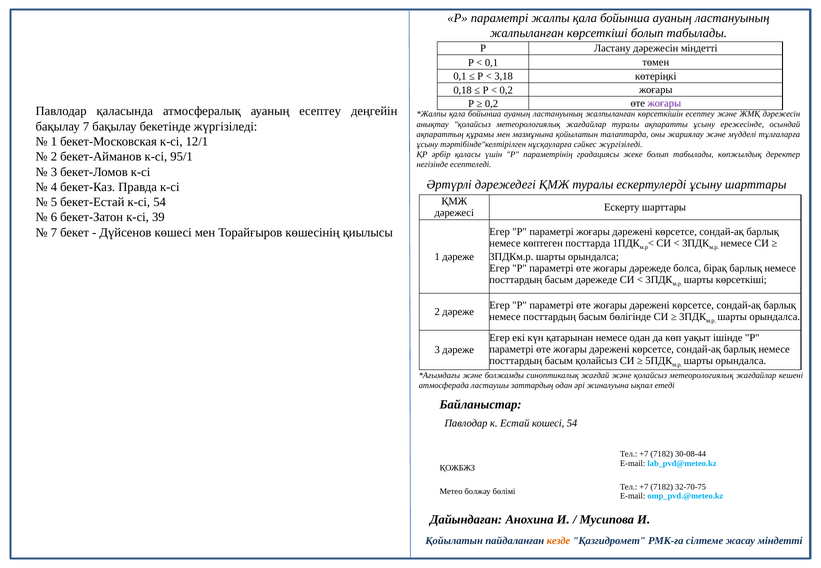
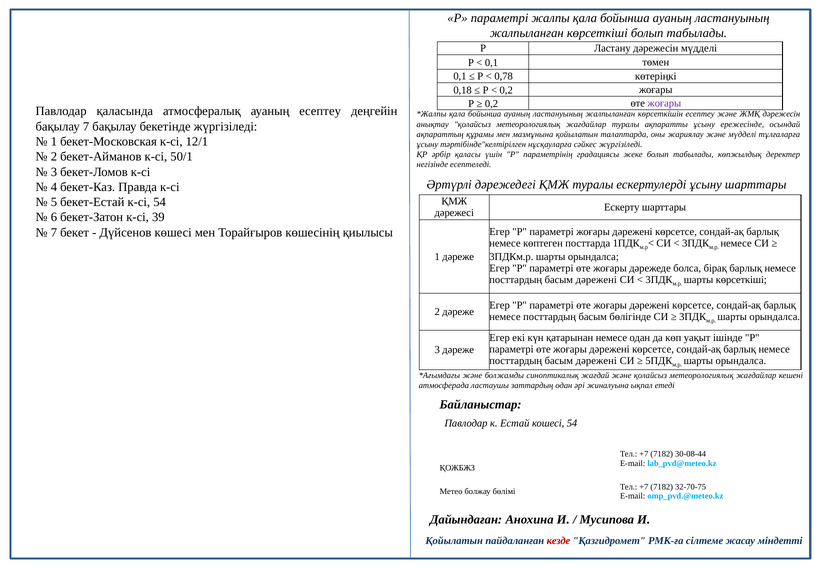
дәрежесін міндетті: міндетті -> мүдделі (699, 48)
3,18: 3,18 -> 0,78 (504, 77)
95/1: 95/1 -> 50/1 (182, 157)
дәрежеде: дәрежеде -> дәрежені (596, 280)
қолайсыз: қолайсыз -> дәрежені (596, 361)
кезде colour: orange -> red (558, 541)
